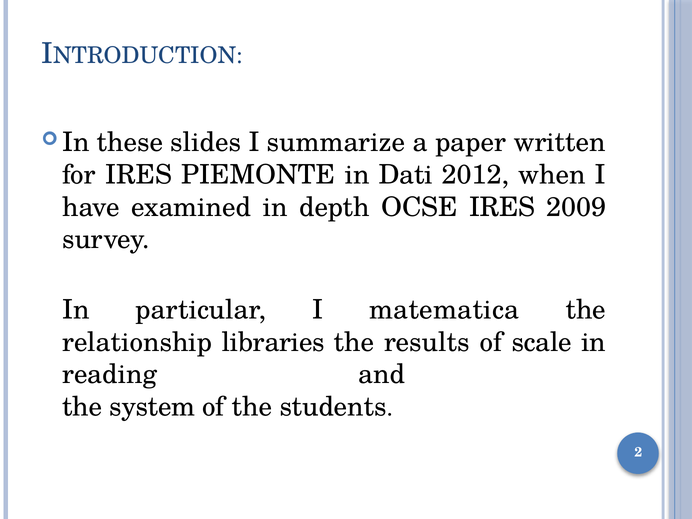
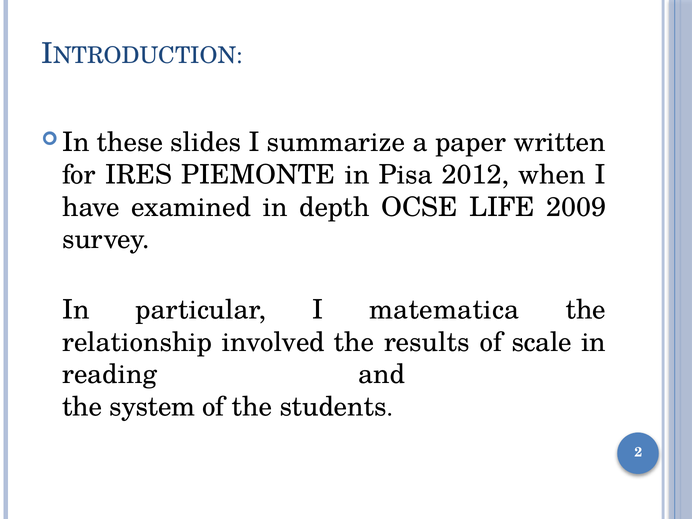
Dati: Dati -> Pisa (406, 175)
OCSE IRES: IRES -> LIFE (502, 207)
libraries: libraries -> involved (273, 342)
